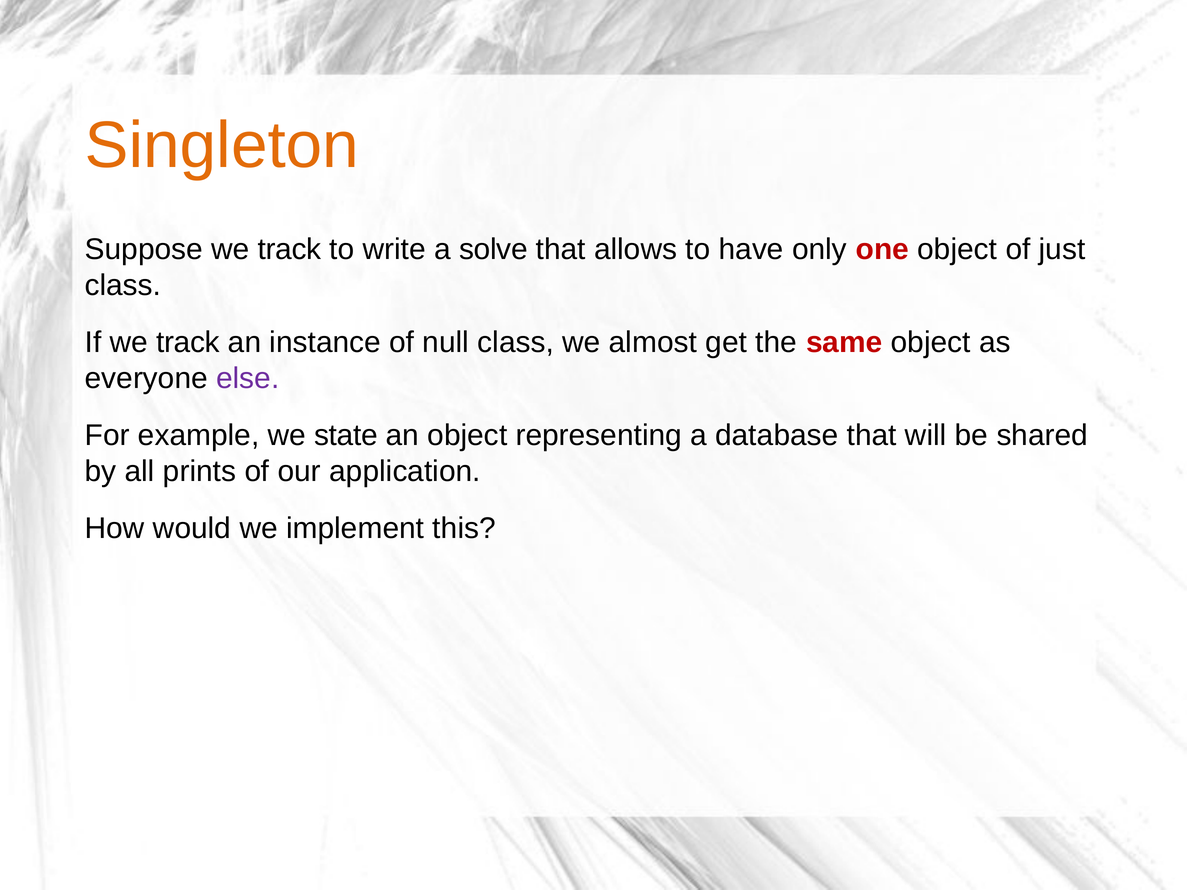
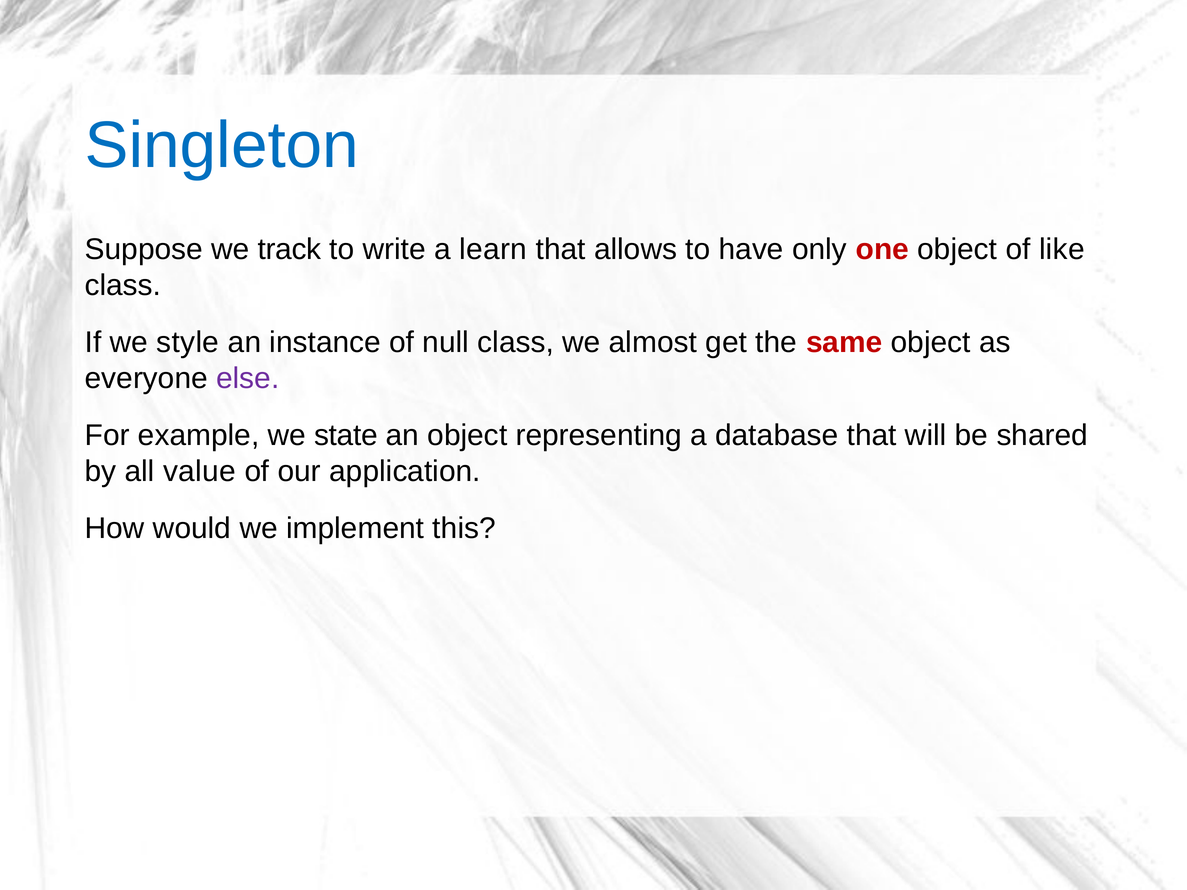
Singleton colour: orange -> blue (222, 145)
solve: solve -> learn (493, 250)
just: just -> like (1062, 250)
If we track: track -> style (188, 343)
prints: prints -> value (199, 471)
